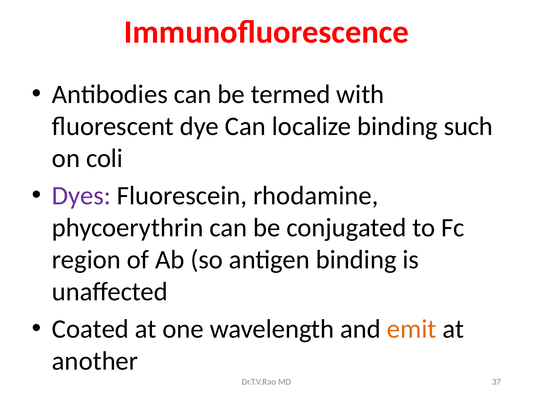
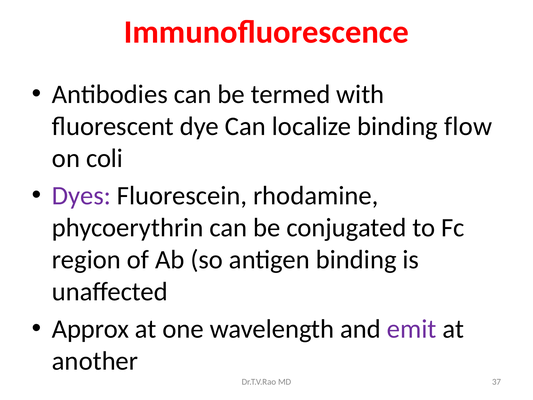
such: such -> flow (468, 126)
Coated: Coated -> Approx (91, 329)
emit colour: orange -> purple (412, 329)
